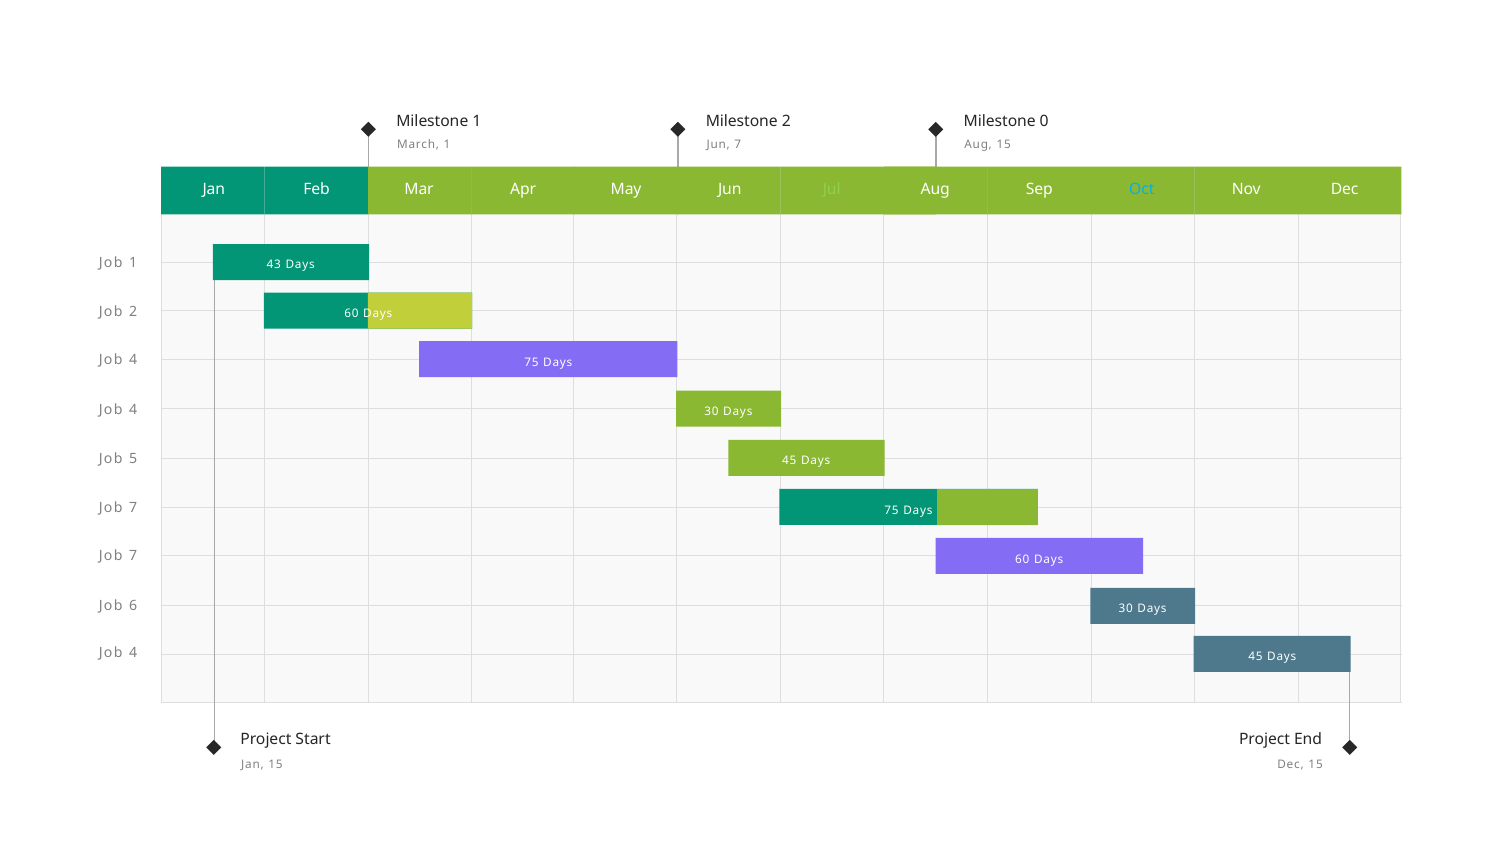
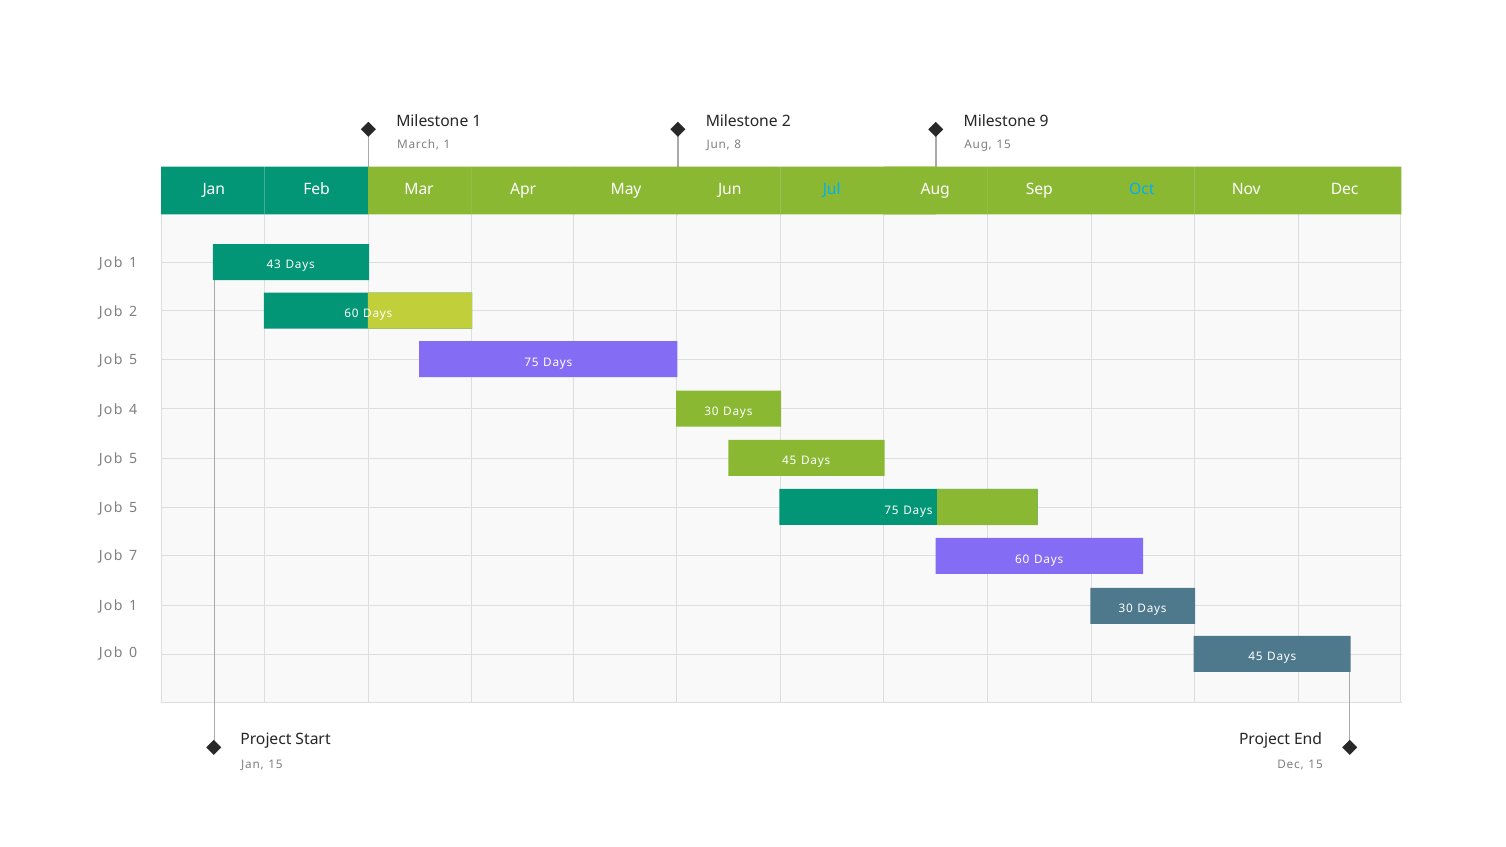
0: 0 -> 9 (1044, 122)
Jun 7: 7 -> 8 (738, 144)
Jul colour: light green -> light blue (832, 189)
4: 4 -> 5 (133, 360)
7: 7 -> 5 (133, 508)
6: 6 -> 1 (133, 606)
4: 4 -> 0 (133, 653)
